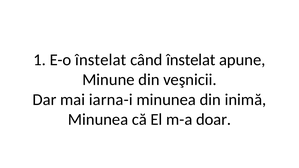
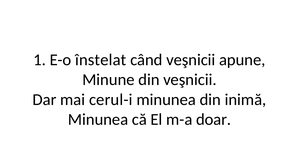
când înstelat: înstelat -> veşnicii (191, 60)
iarna-i: iarna-i -> cerul-i (111, 100)
